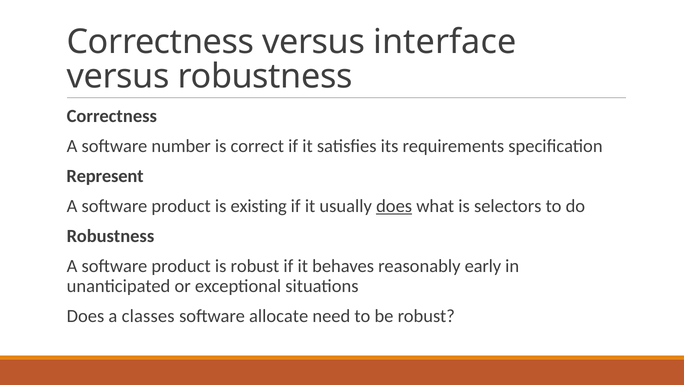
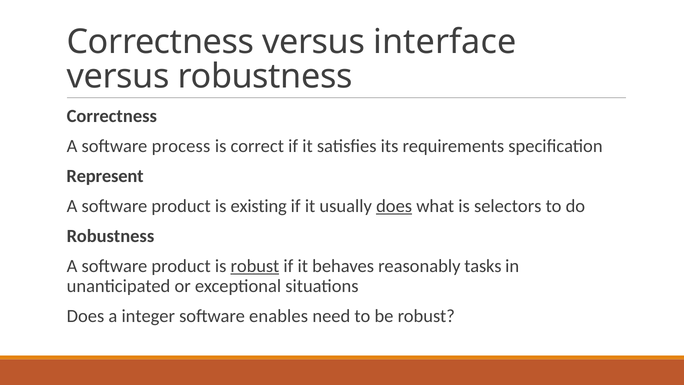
number: number -> process (181, 146)
robust underline: none -> present (255, 266)
early: early -> tasks (483, 266)
classes: classes -> integer (148, 316)
allocate: allocate -> enables (279, 316)
